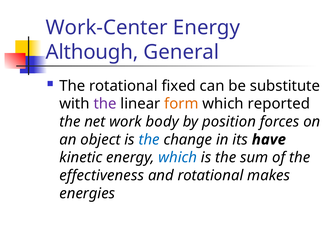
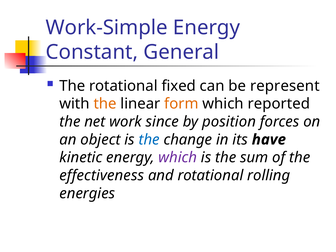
Work-Center: Work-Center -> Work-Simple (107, 27)
Although: Although -> Constant (92, 52)
substitute: substitute -> represent (285, 86)
the colour: purple -> orange (105, 104)
body: body -> since (162, 122)
which colour: blue -> purple (178, 158)
makes: makes -> rolling (269, 175)
